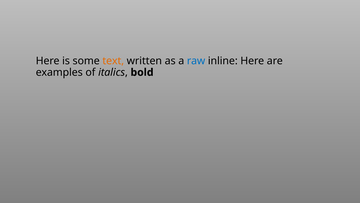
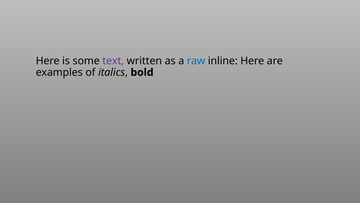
text colour: orange -> purple (113, 61)
